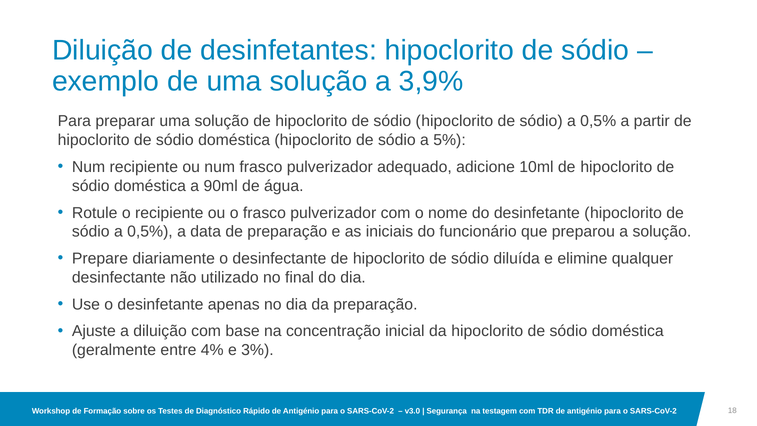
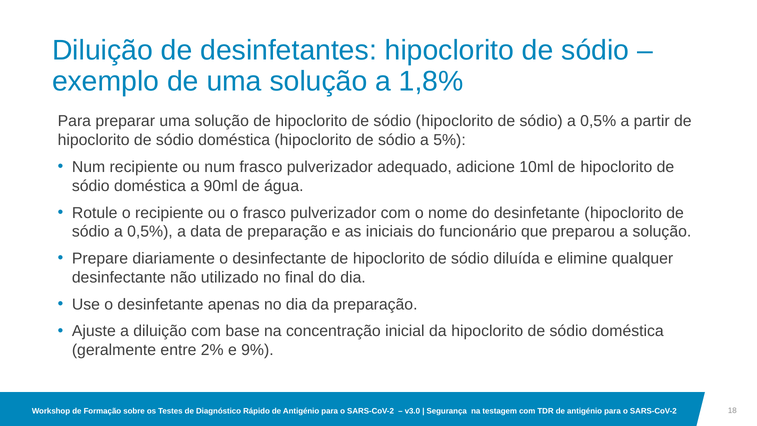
3,9%: 3,9% -> 1,8% (431, 81)
4%: 4% -> 2% (212, 350)
3%: 3% -> 9% (257, 350)
